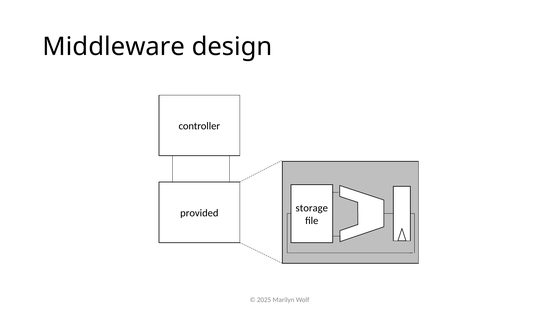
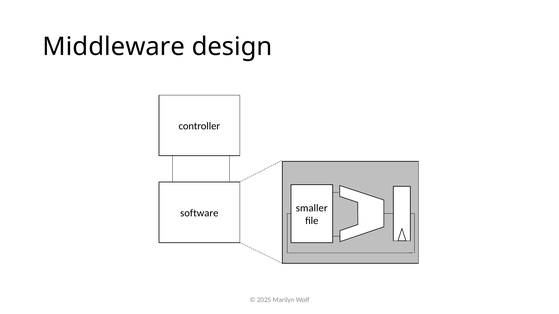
storage: storage -> smaller (312, 208)
provided: provided -> software (199, 213)
